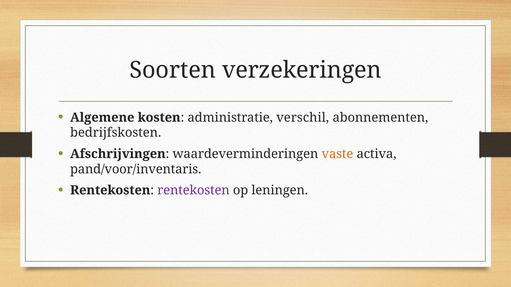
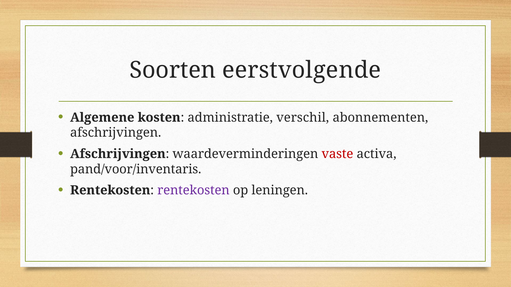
verzekeringen: verzekeringen -> eerstvolgende (302, 70)
bedrijfskosten: bedrijfskosten -> afschrijvingen (116, 133)
vaste colour: orange -> red (337, 154)
